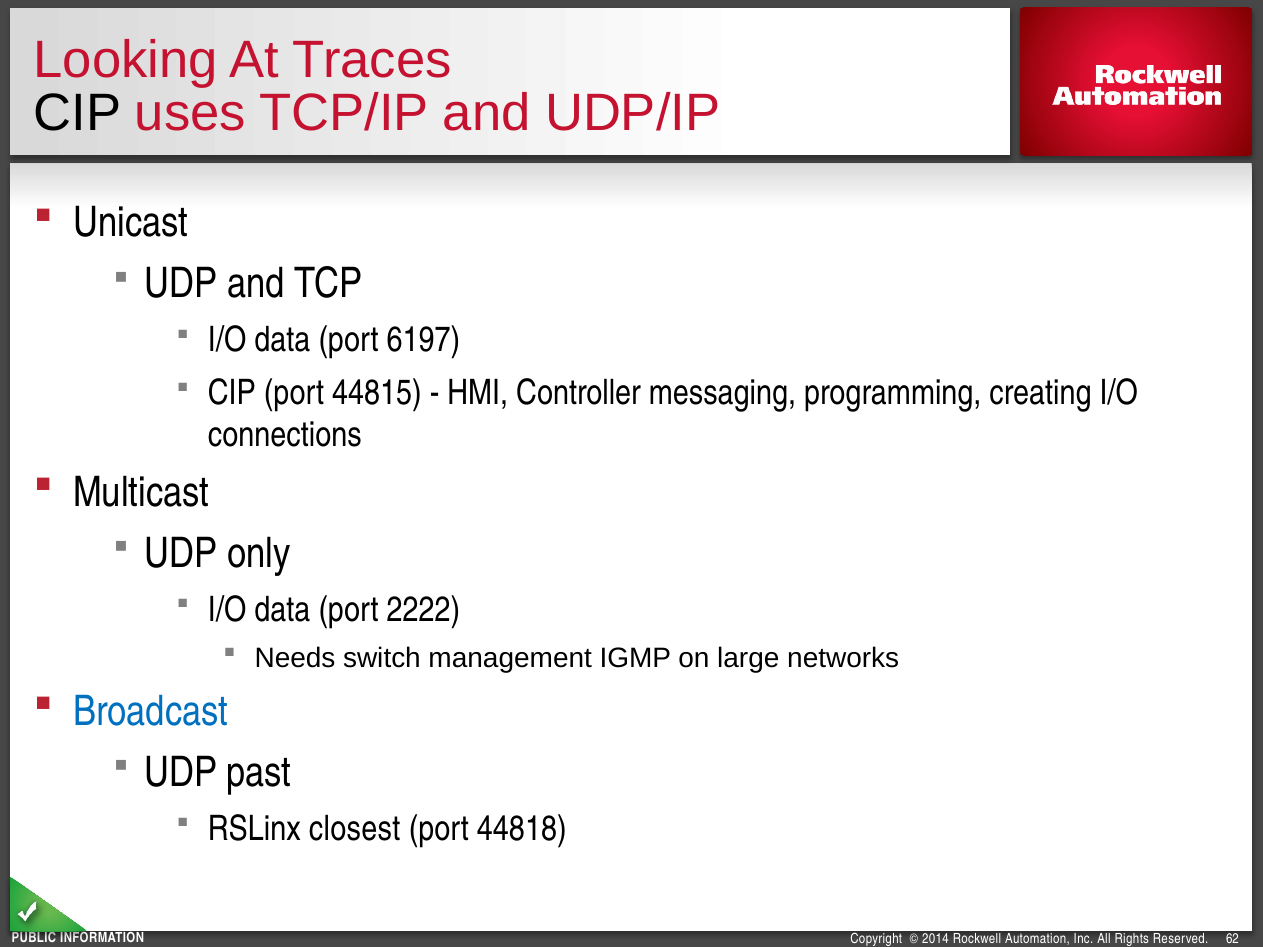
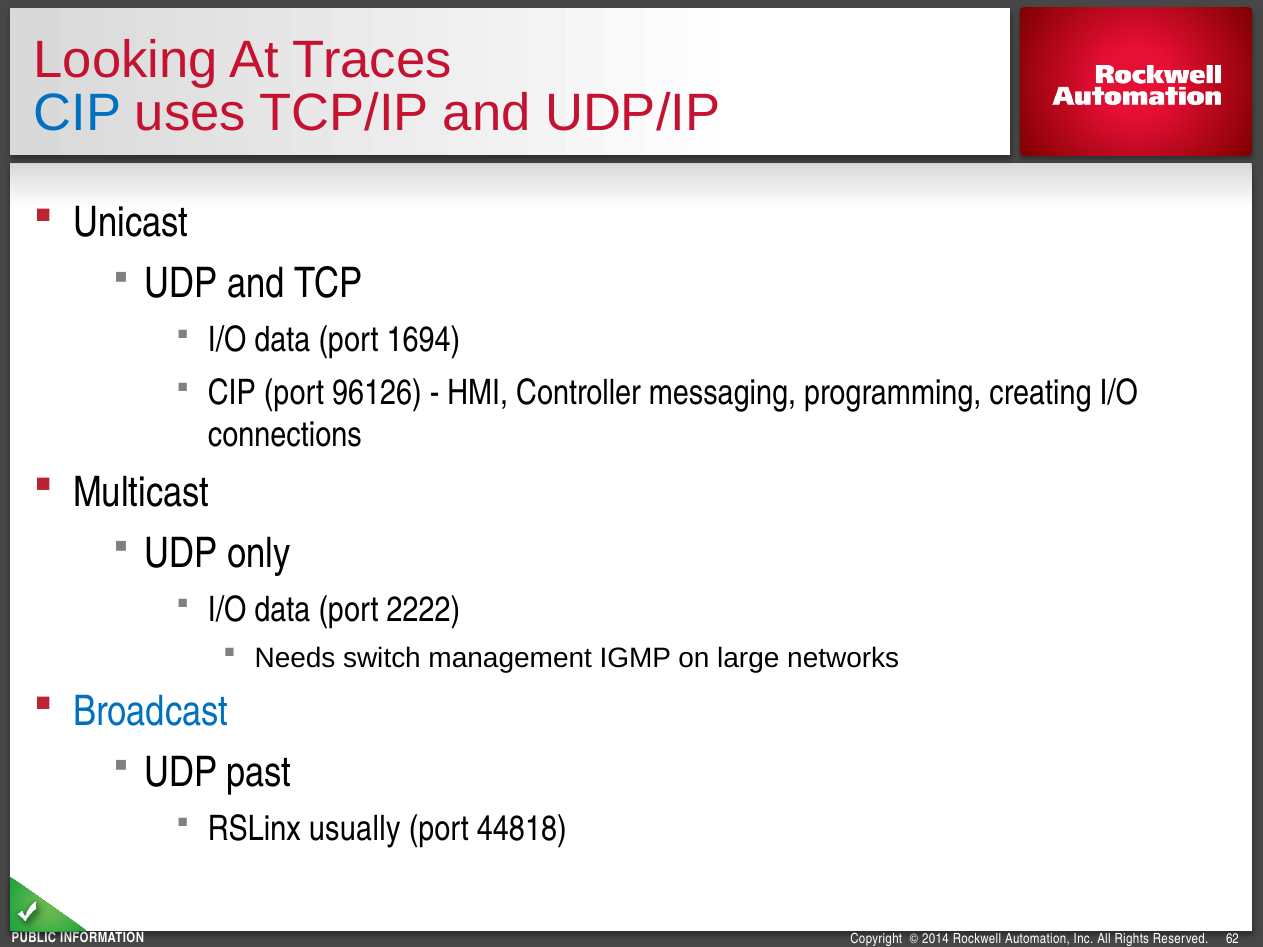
CIP colour: black -> blue (77, 113)
6197: 6197 -> 1694 (423, 340)
44815: 44815 -> 96126 (377, 393)
closest: closest -> usually (355, 829)
